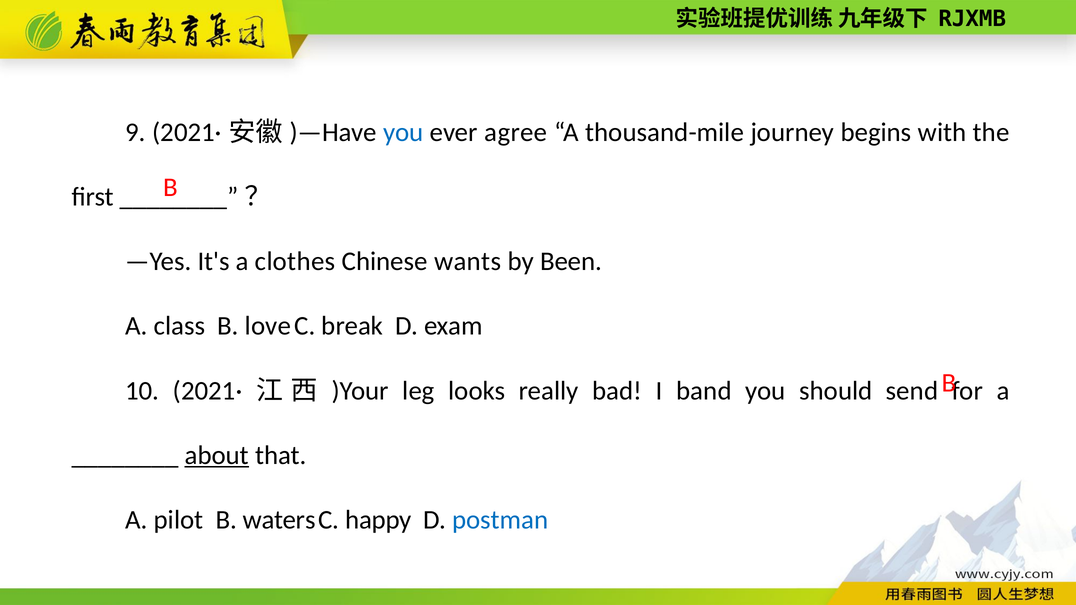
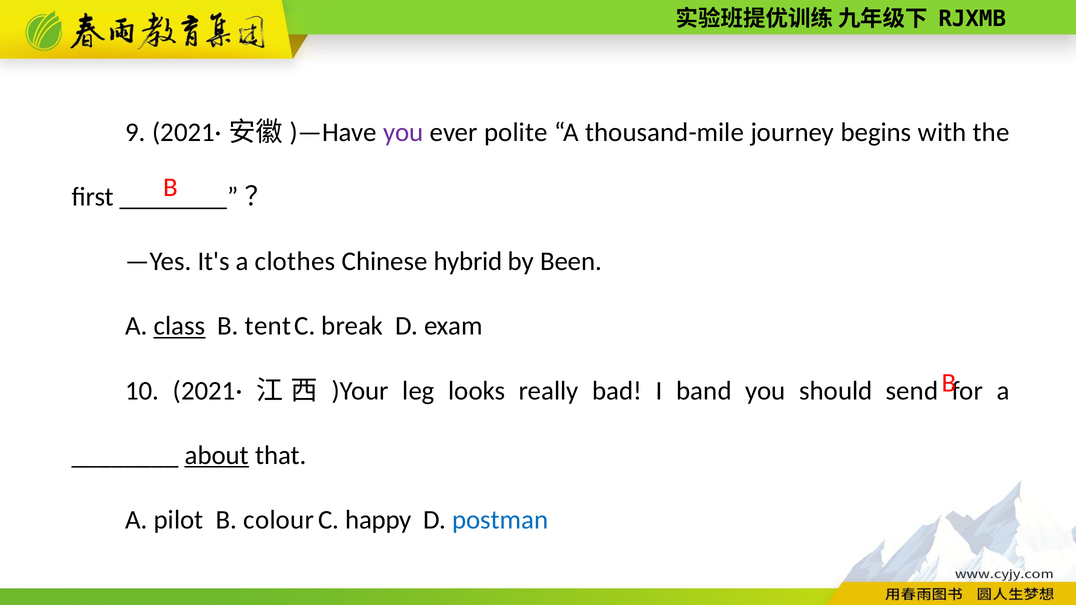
you colour: blue -> purple (403, 133)
agree: agree -> polite (516, 133)
wants: wants -> hybrid (468, 262)
class underline: none -> present (179, 326)
love: love -> tent (268, 326)
waters: waters -> colour (279, 520)
